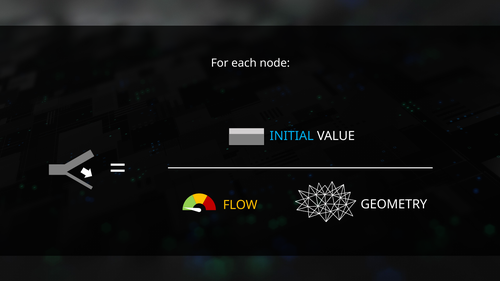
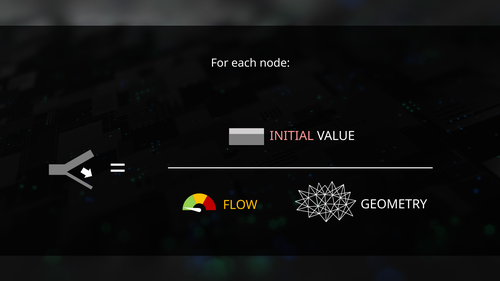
INITIAL colour: light blue -> pink (292, 136)
